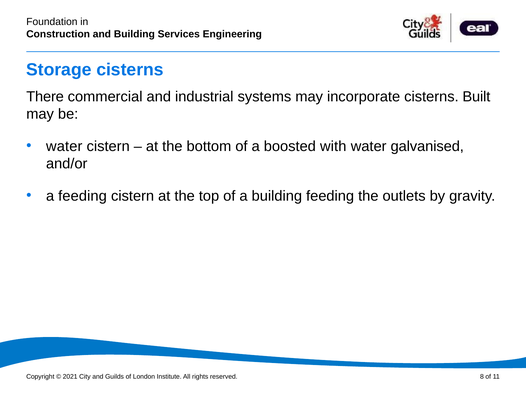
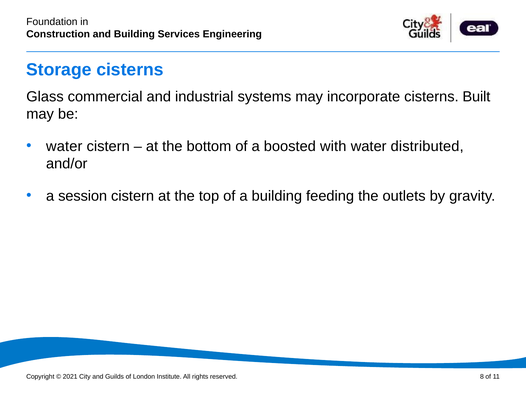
There: There -> Glass (45, 97)
galvanised: galvanised -> distributed (427, 146)
a feeding: feeding -> session (83, 196)
